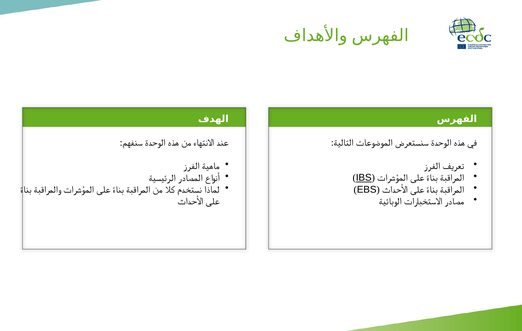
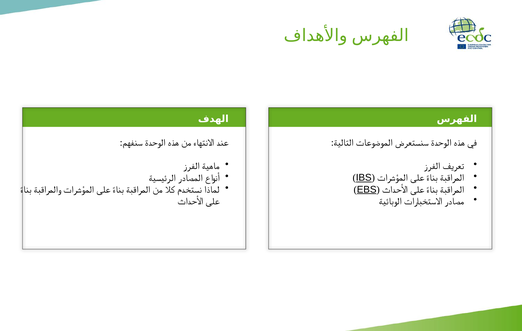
EBS underline: none -> present (367, 190)
